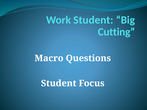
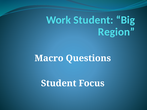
Cutting: Cutting -> Region (116, 32)
